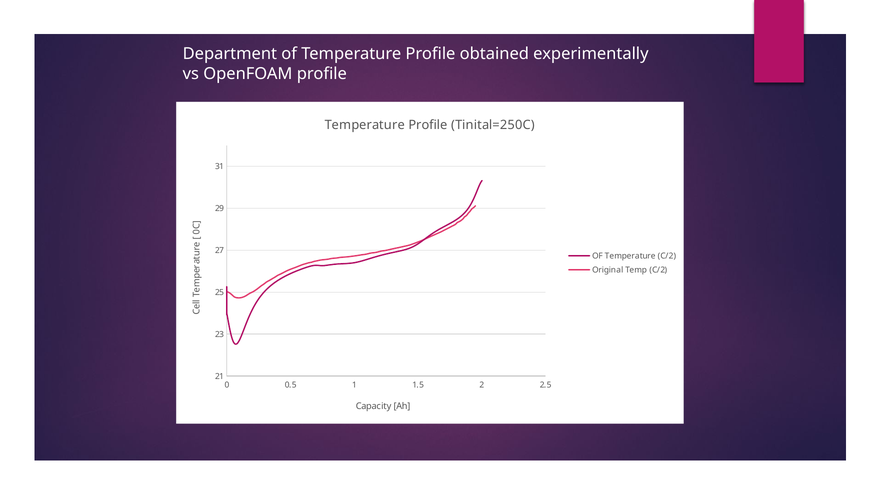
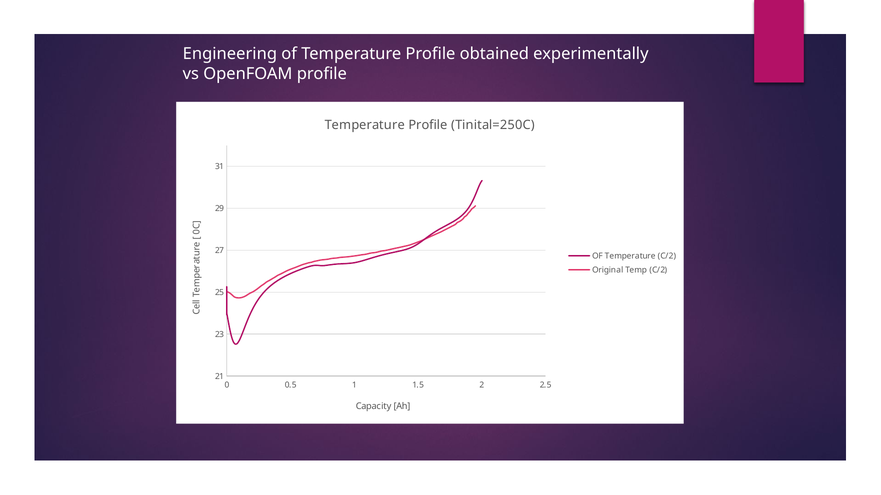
Department: Department -> Engineering (230, 54)
